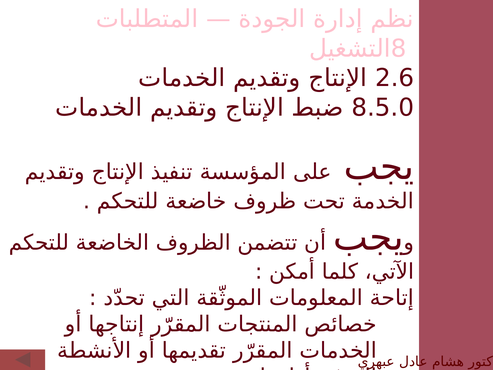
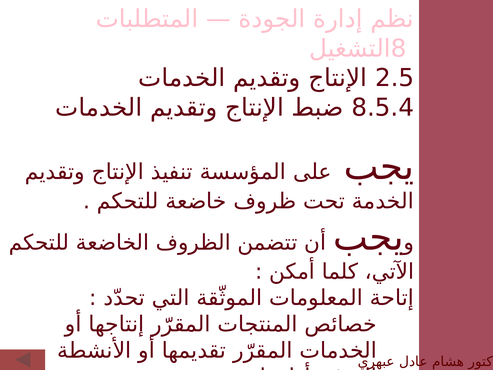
2.6: 2.6 -> 2.5 (395, 78)
8.5.0: 8.5.0 -> 8.5.4 (383, 108)
